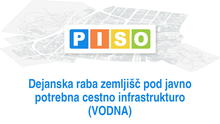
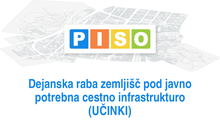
VODNA: VODNA -> UČINKI (110, 111)
